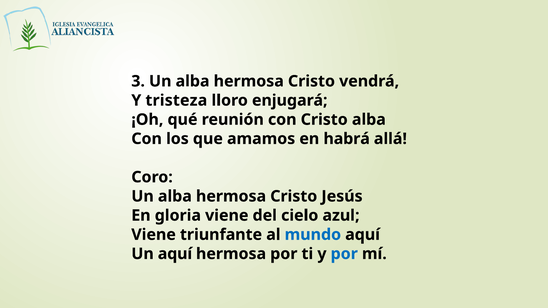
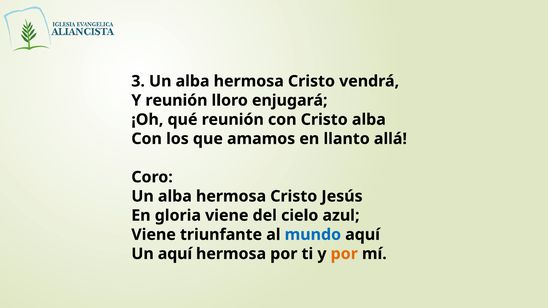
Y tristeza: tristeza -> reunión (176, 100)
habrá: habrá -> llanto (347, 139)
por colour: blue -> orange (344, 254)
